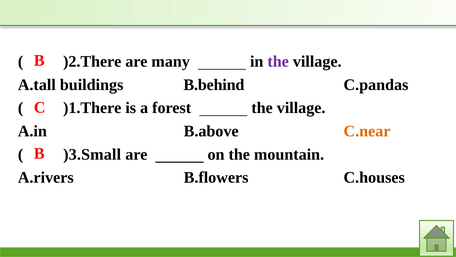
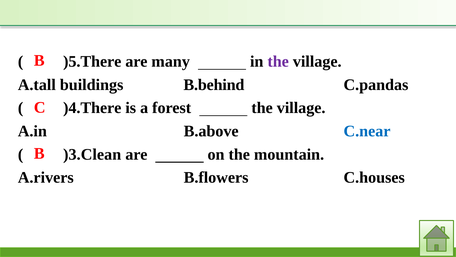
)2.There: )2.There -> )5.There (92, 61)
)1.There: )1.There -> )4.There (92, 108)
C.near colour: orange -> blue (367, 131)
)3.Small: )3.Small -> )3.Clean (92, 154)
